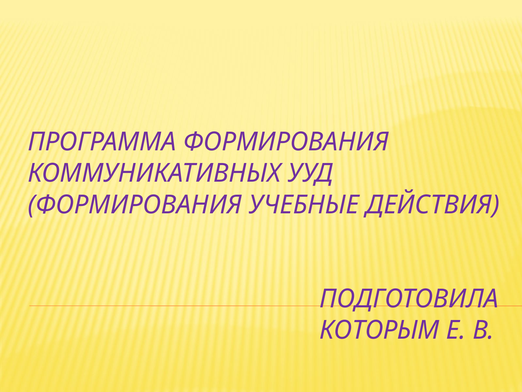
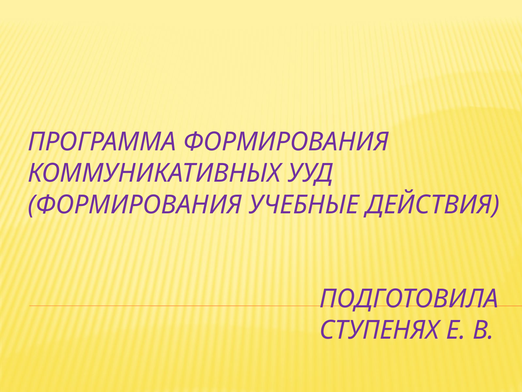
КОТОРЫМ: КОТОРЫМ -> СТУПЕНЯХ (379, 330)
